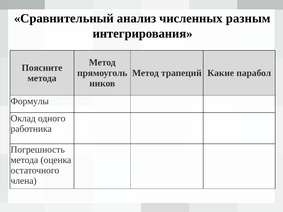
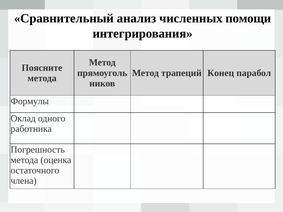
разным: разным -> помощи (248, 18)
Какие: Какие -> Конец (221, 73)
